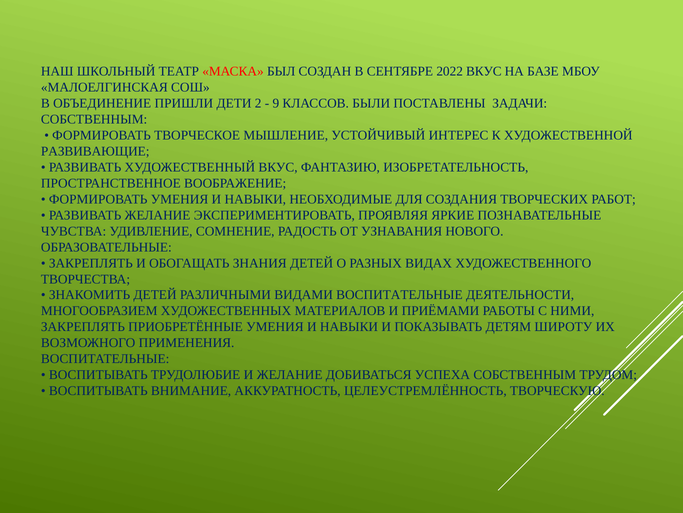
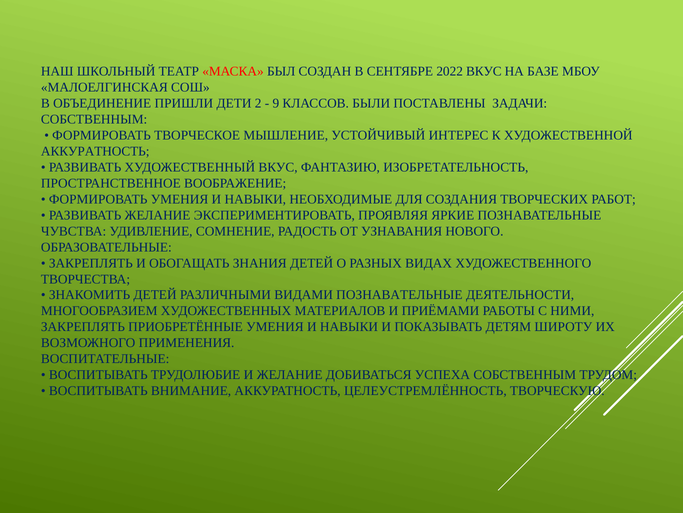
РАЗВИВАЮЩИЕ: РАЗВИВАЮЩИЕ -> АККУРАТНОСТЬ (95, 151)
ВИДАМИ ВОСПИТАТЕЛЬНЫЕ: ВОСПИТАТЕЛЬНЫЕ -> ПОЗНАВАТЕЛЬНЫЕ (399, 295)
